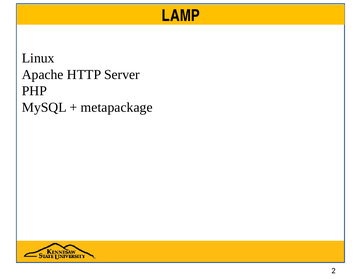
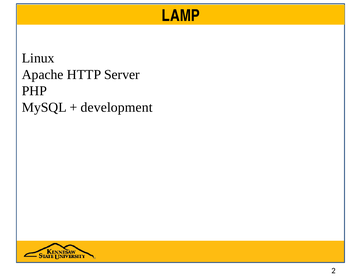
metapackage: metapackage -> development (117, 107)
